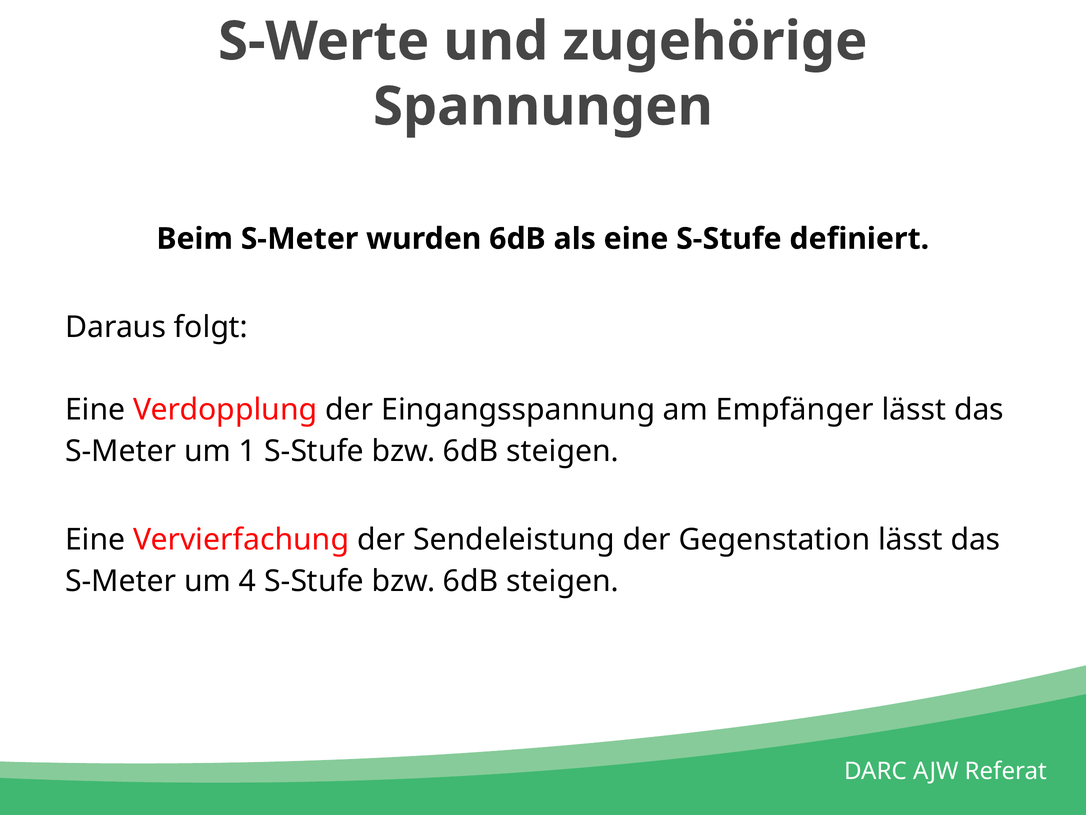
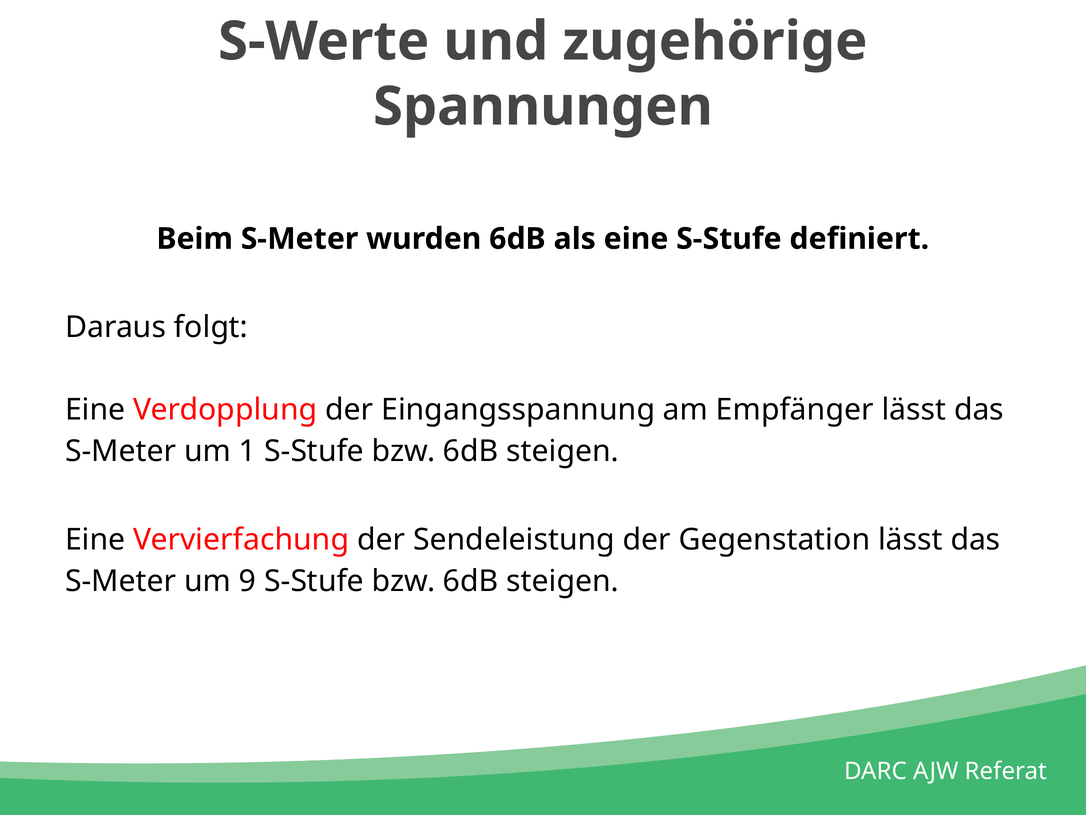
4: 4 -> 9 (248, 581)
